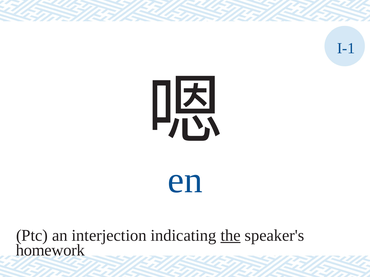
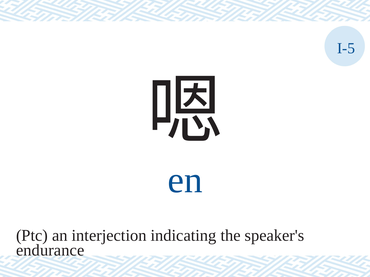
I-1: I-1 -> I-5 (346, 48)
the underline: present -> none (231, 236)
homework: homework -> endurance (50, 251)
